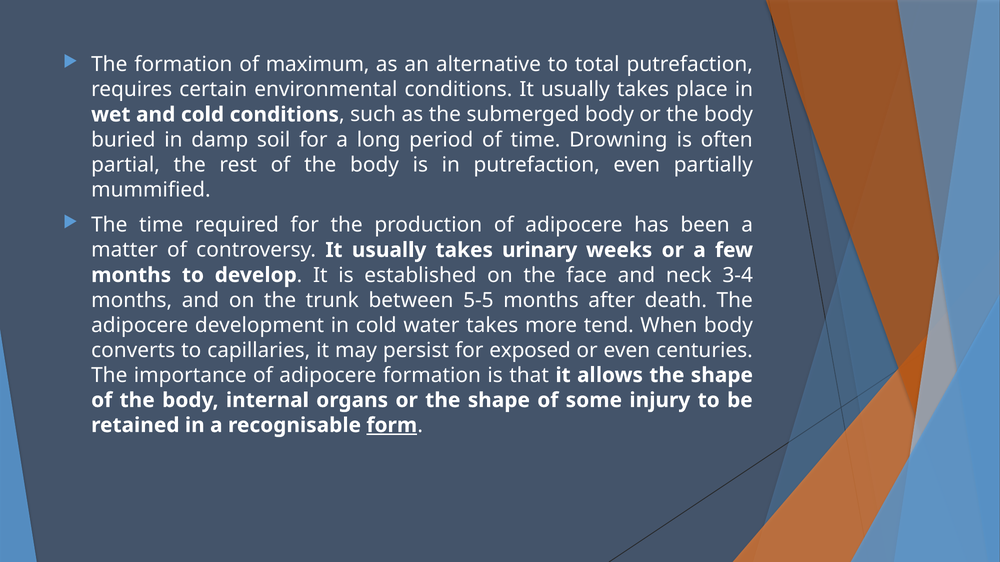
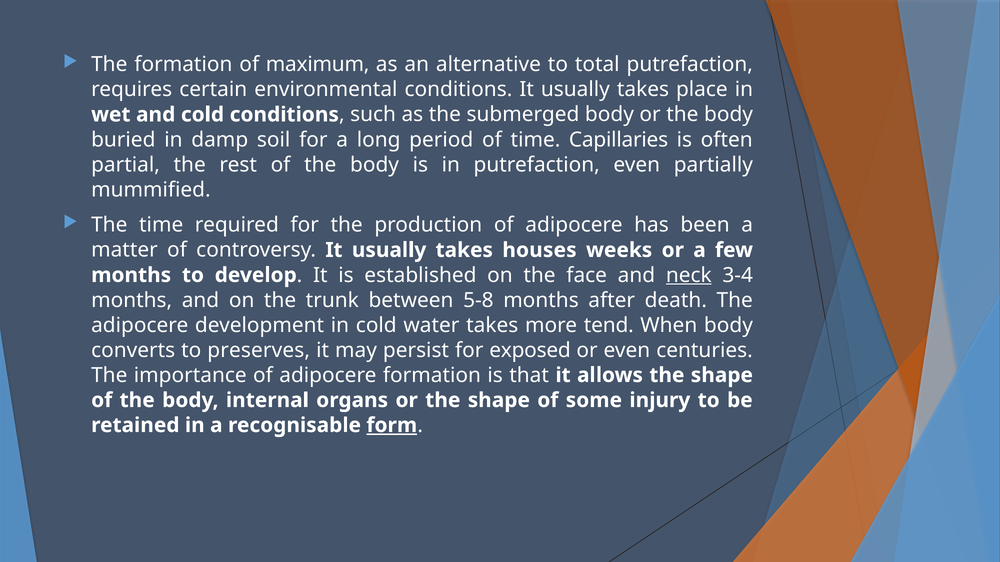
Drowning: Drowning -> Capillaries (619, 140)
urinary: urinary -> houses (539, 250)
neck underline: none -> present (689, 275)
5-5: 5-5 -> 5-8 (478, 300)
capillaries: capillaries -> preserves (259, 350)
